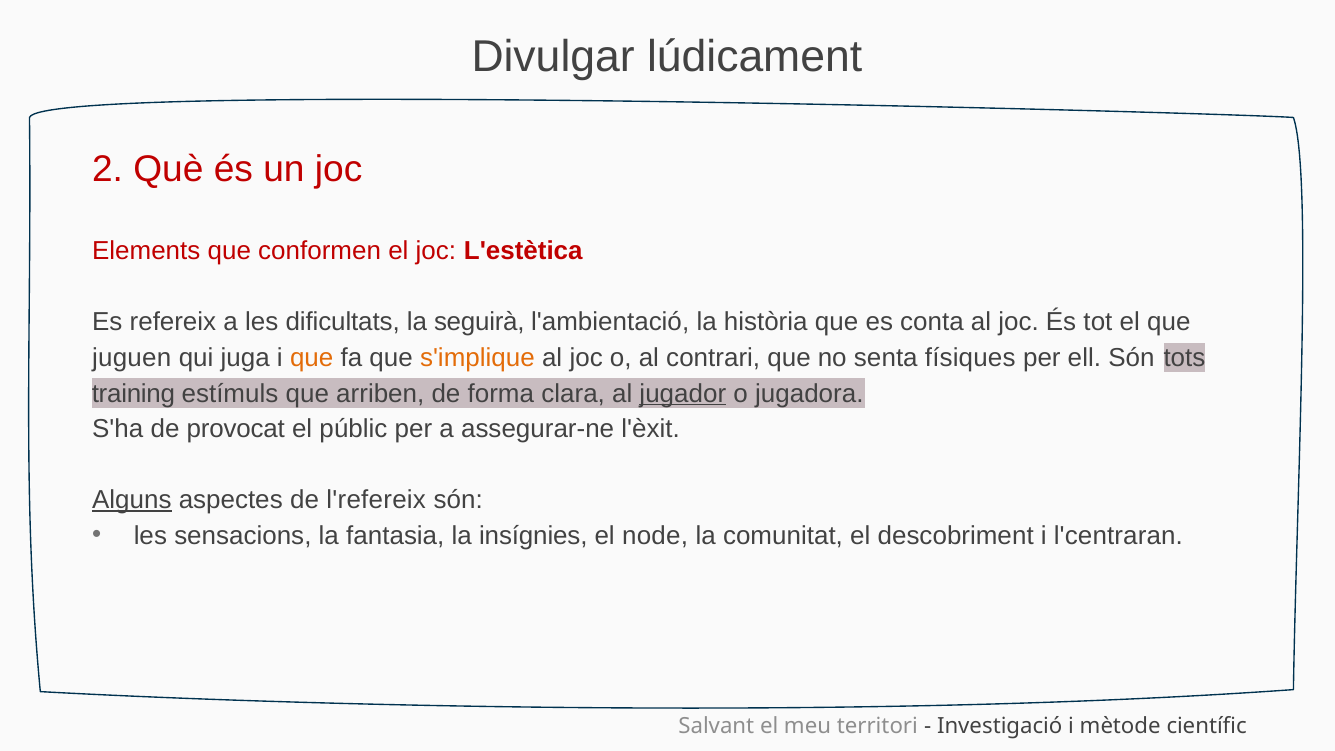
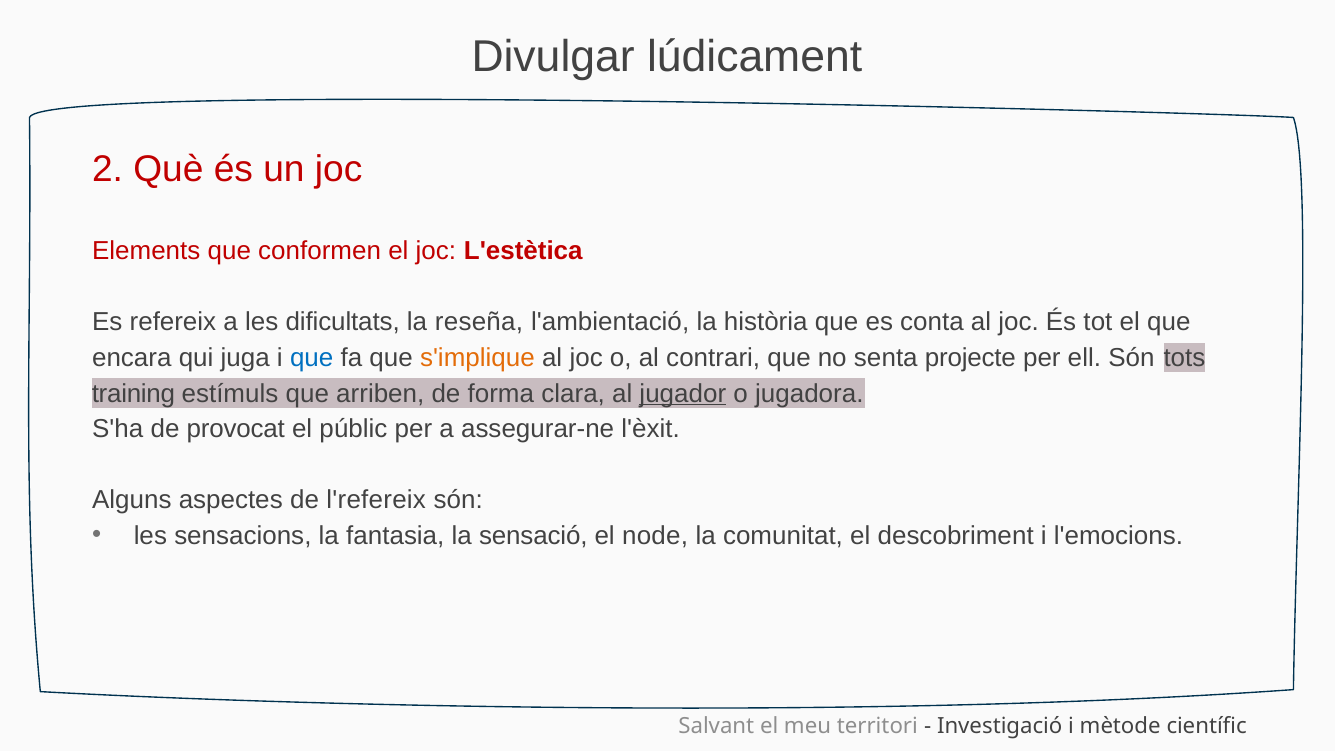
seguirà: seguirà -> reseña (479, 322)
juguen: juguen -> encara (132, 358)
que colour: orange -> blue (312, 358)
físiques: físiques -> projecte (970, 358)
Alguns underline: present -> none (132, 500)
insígnies: insígnies -> sensació (533, 536)
l'centraran: l'centraran -> l'emocions (1118, 536)
